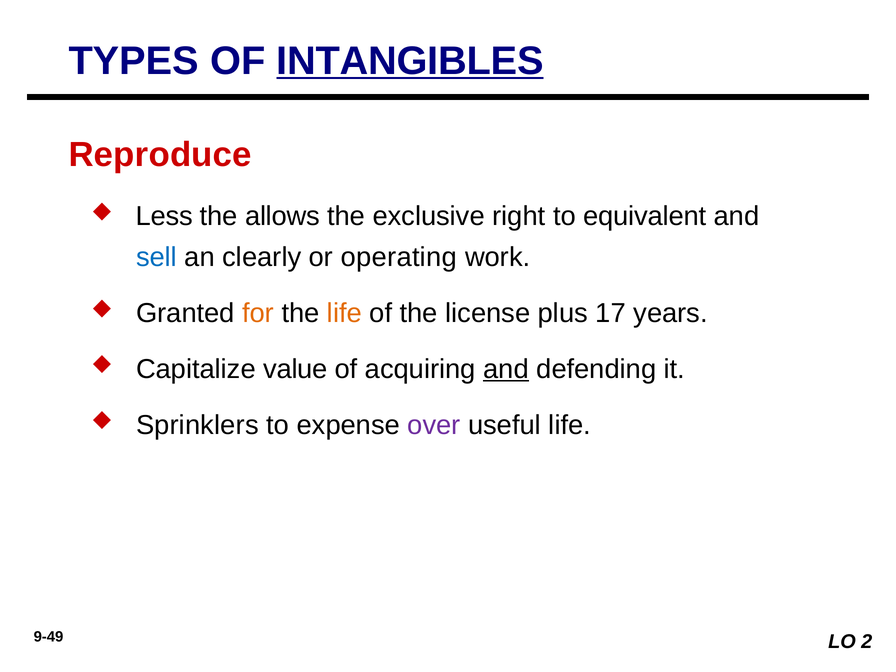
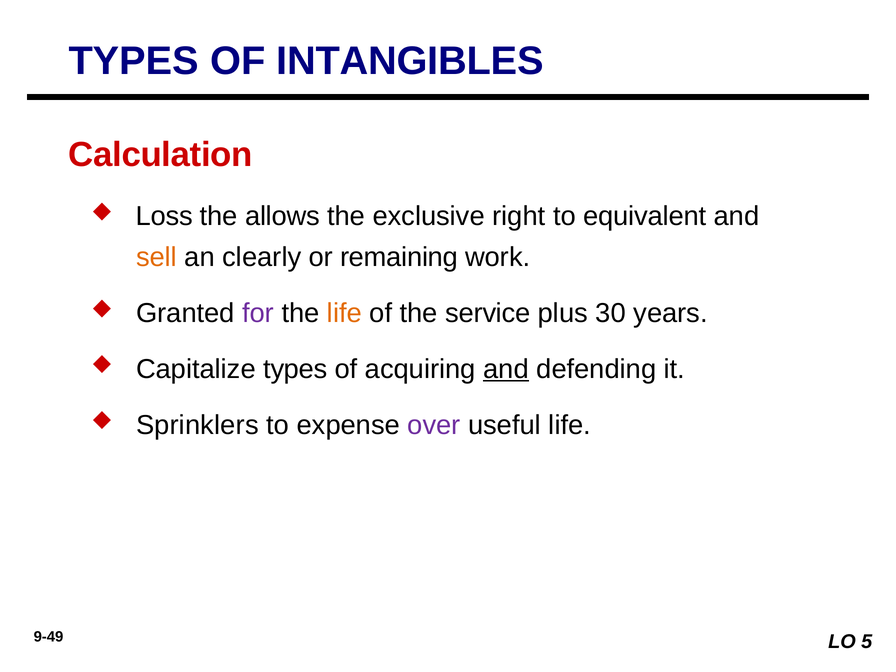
INTANGIBLES underline: present -> none (410, 61)
Reproduce: Reproduce -> Calculation (160, 155)
Less: Less -> Loss (164, 216)
sell colour: blue -> orange (156, 257)
operating: operating -> remaining (399, 257)
for colour: orange -> purple (258, 313)
license: license -> service (488, 313)
17: 17 -> 30 (611, 313)
Capitalize value: value -> types (295, 369)
2: 2 -> 5 (867, 642)
